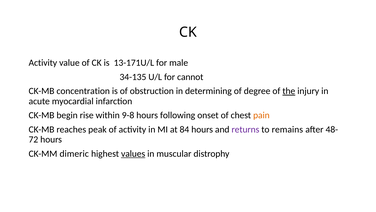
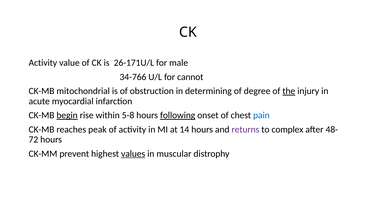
13-171U/L: 13-171U/L -> 26-171U/L (134, 63)
34-135: 34-135 -> 34-766 (133, 77)
concentration: concentration -> mitochondrial (83, 91)
begin underline: none -> present (67, 115)
9-8: 9-8 -> 5-8 (128, 115)
following underline: none -> present (178, 115)
pain colour: orange -> blue (261, 115)
84: 84 -> 14 (184, 129)
remains: remains -> complex (287, 129)
dimeric: dimeric -> prevent (74, 153)
